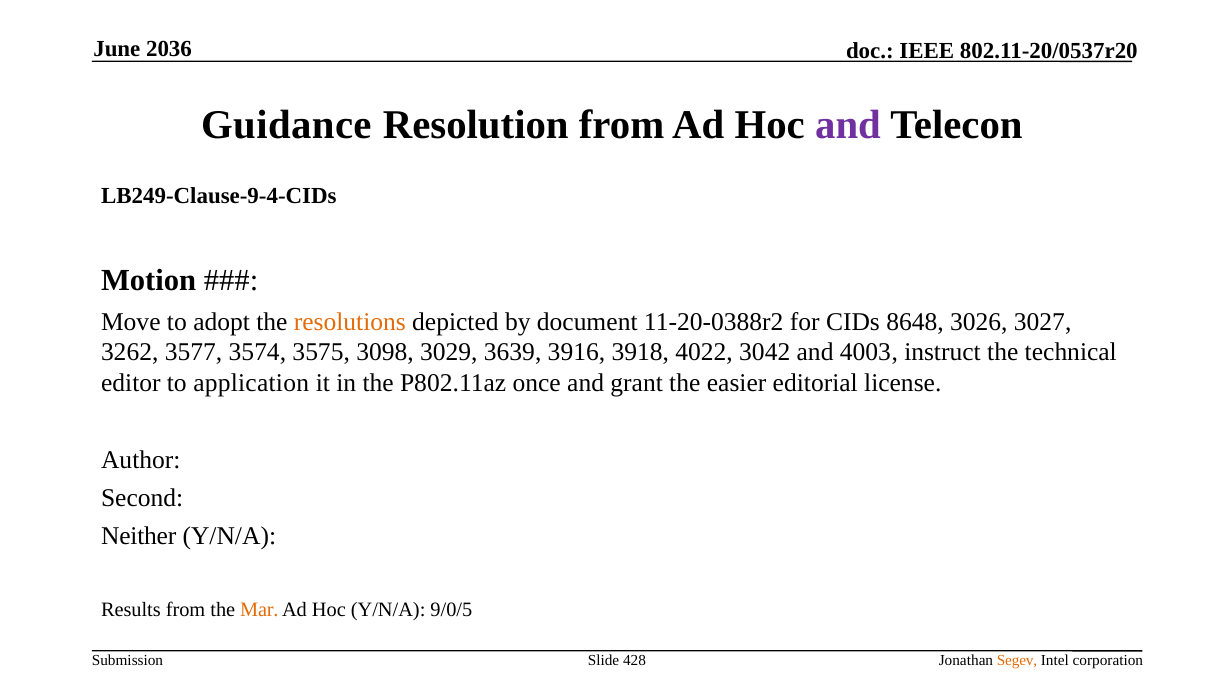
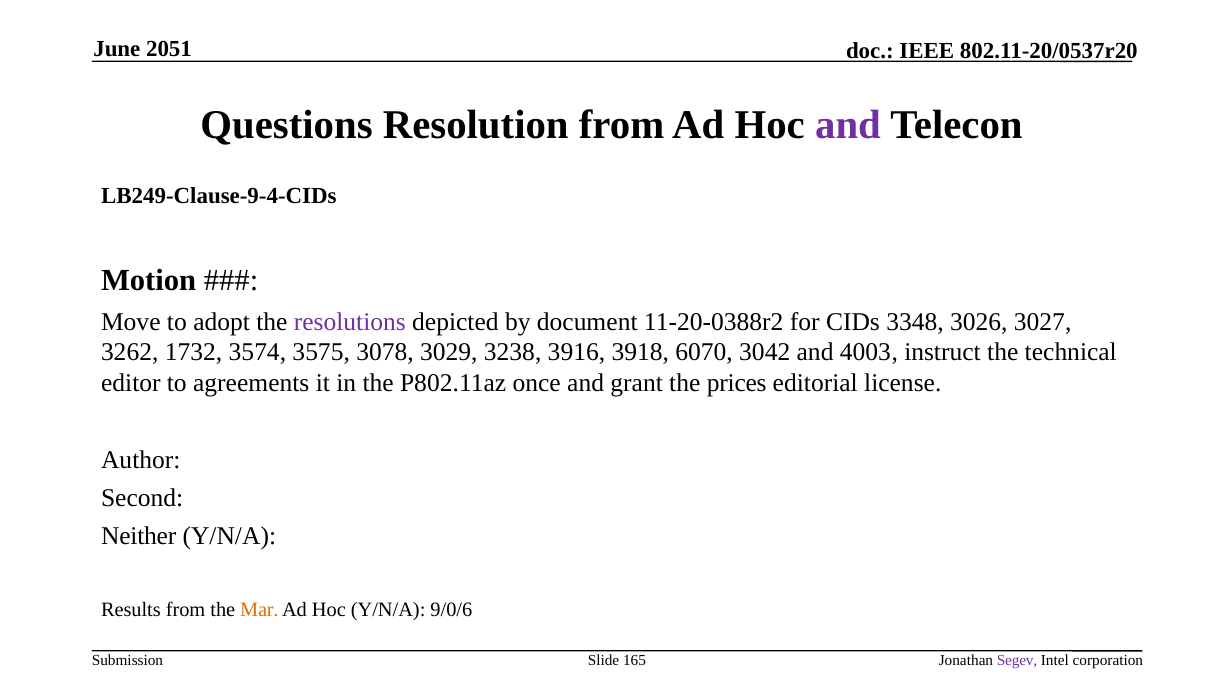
2036: 2036 -> 2051 (169, 49)
Guidance: Guidance -> Questions (287, 125)
resolutions colour: orange -> purple (350, 321)
8648: 8648 -> 3348 (915, 321)
3577: 3577 -> 1732 (194, 352)
3098: 3098 -> 3078 (385, 352)
3639: 3639 -> 3238 (513, 352)
4022: 4022 -> 6070 (704, 352)
application: application -> agreements (251, 383)
easier: easier -> prices (737, 383)
9/0/5: 9/0/5 -> 9/0/6 (451, 609)
428: 428 -> 165 (635, 660)
Segev colour: orange -> purple (1017, 660)
